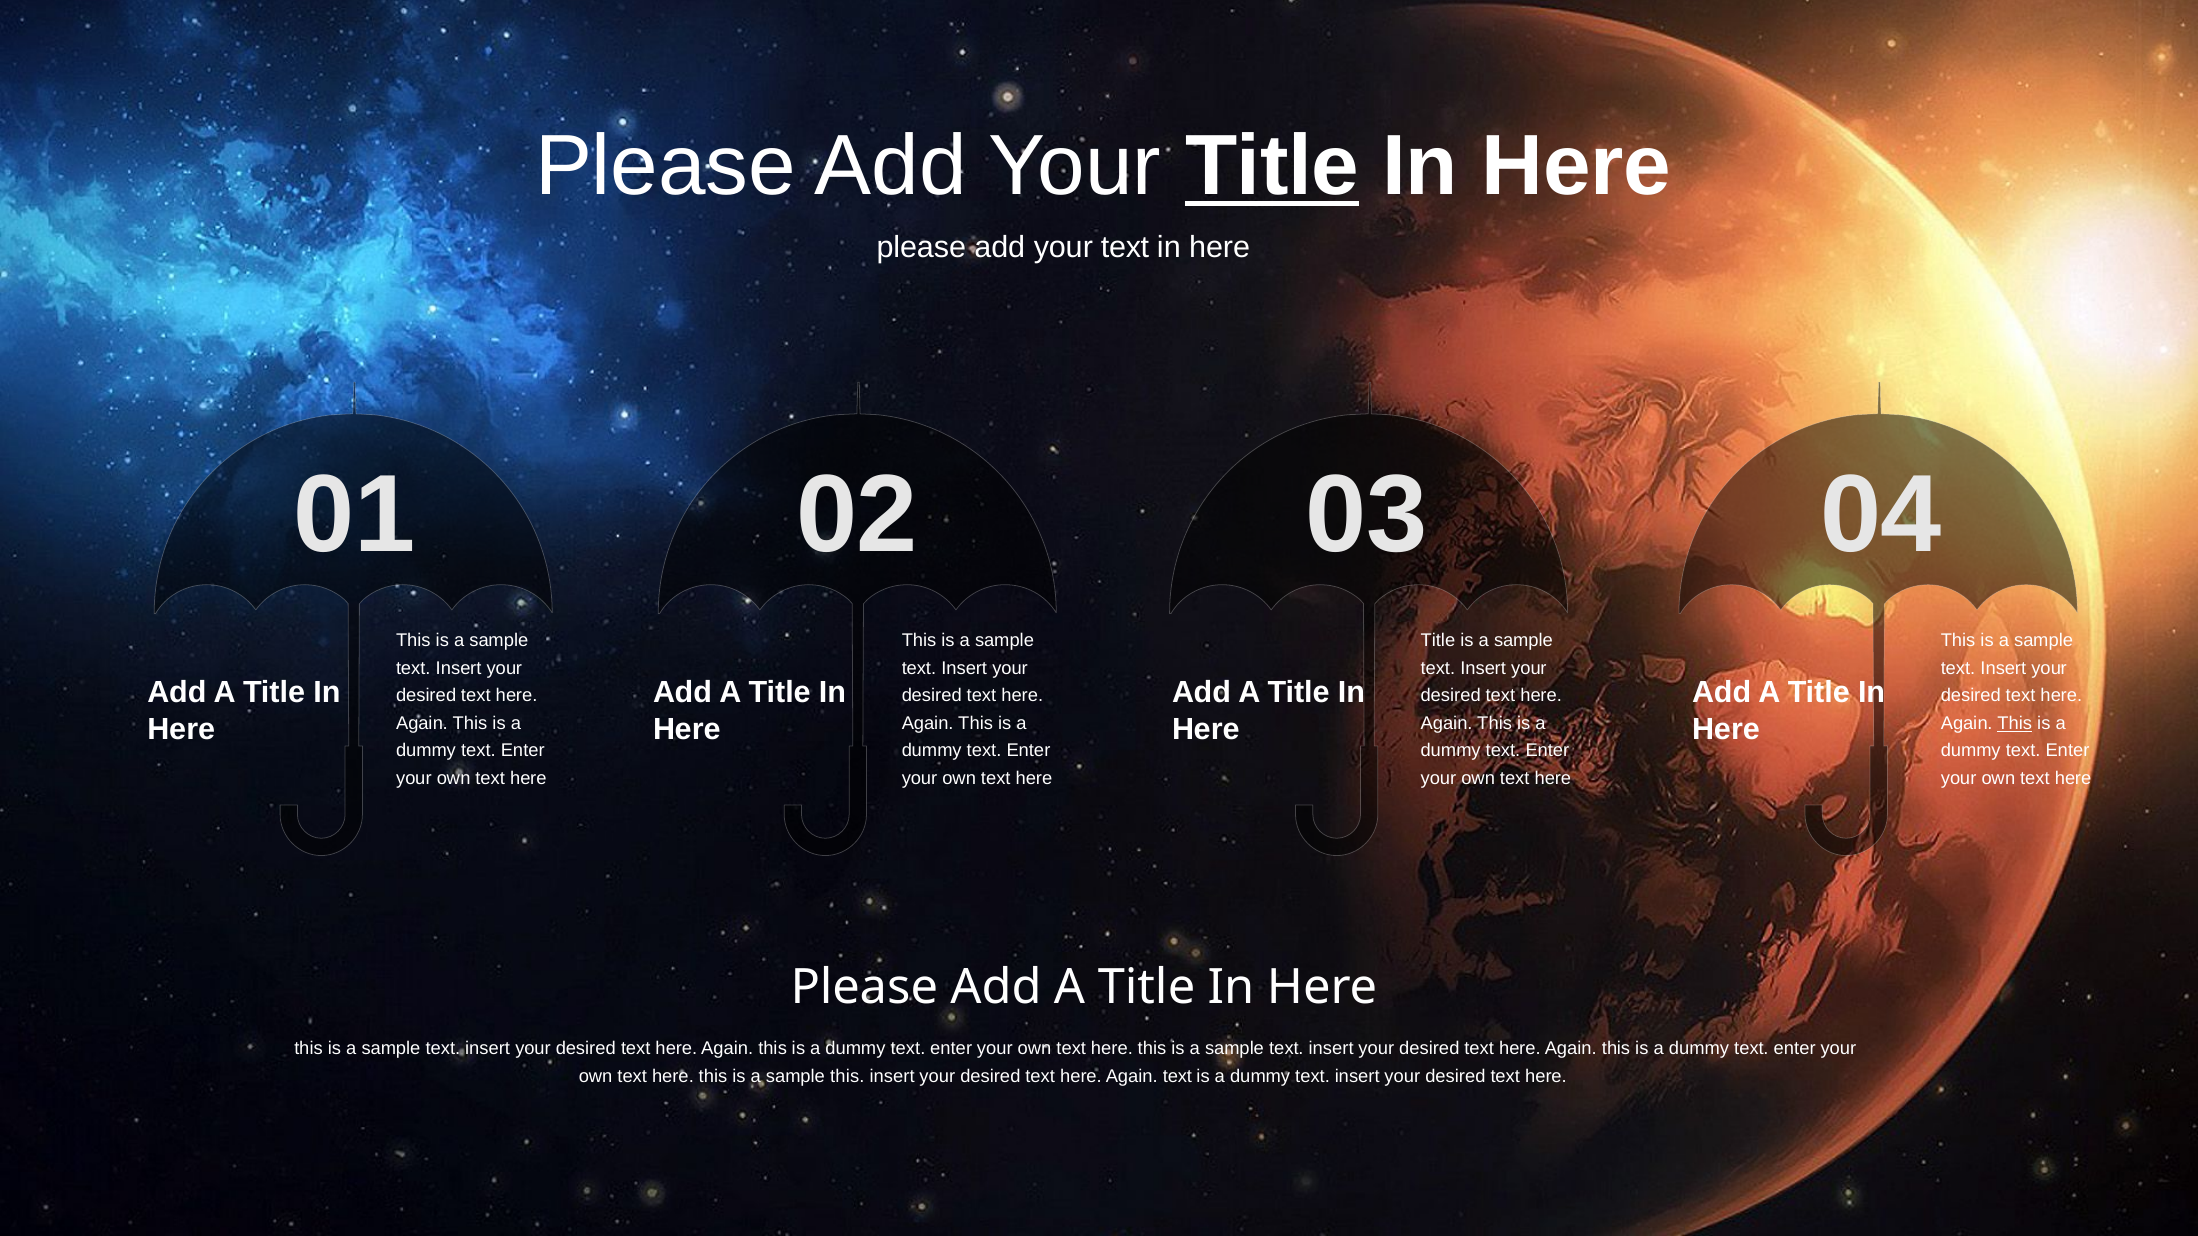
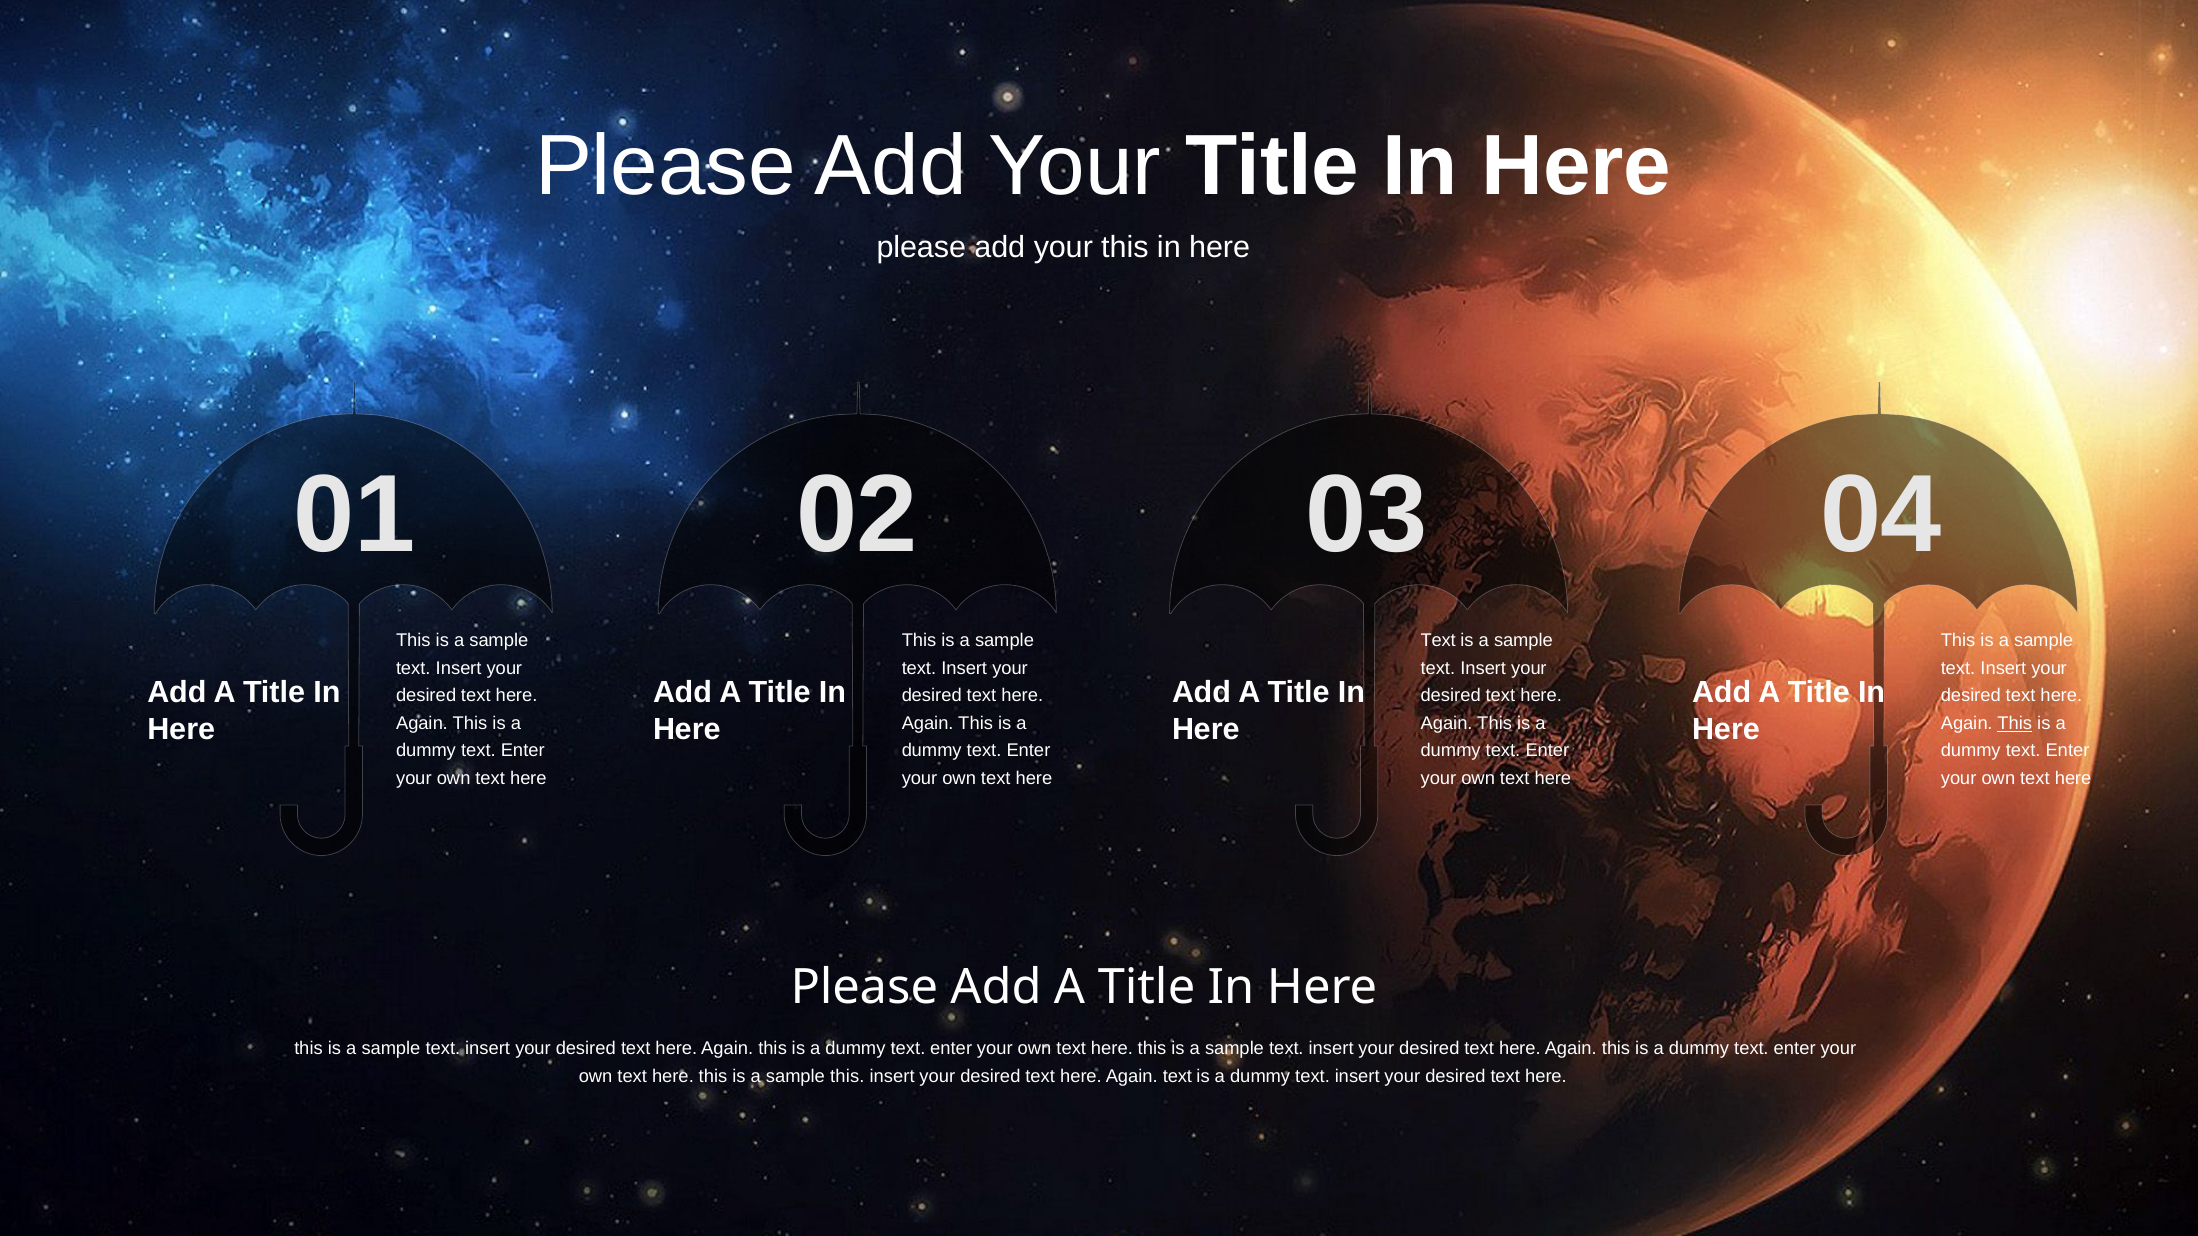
Title underline: present -> none (1272, 167)
your text: text -> this (1125, 248)
Title: Title -> Text (1438, 641)
